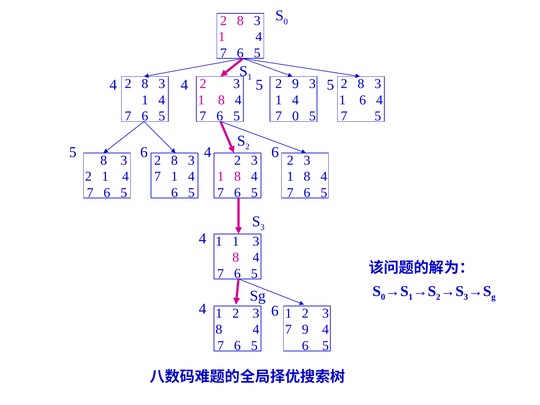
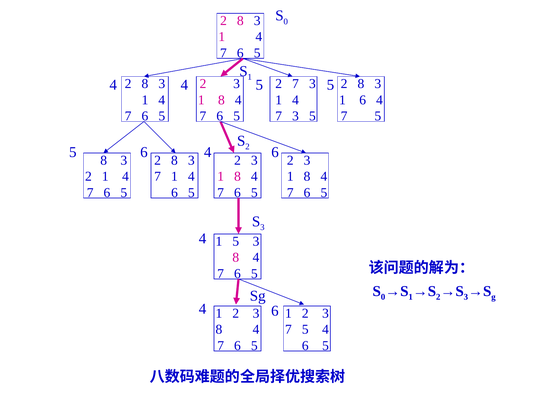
2 9: 9 -> 7 (296, 84)
0: 0 -> 3 (296, 116)
1 1: 1 -> 5 (236, 241)
9: 9 -> 5 (305, 329)
